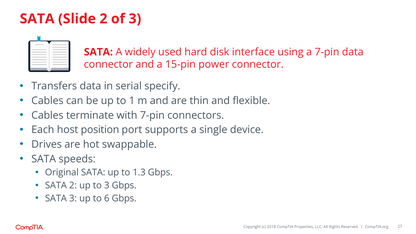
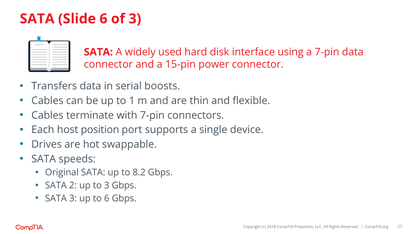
Slide 2: 2 -> 6 (103, 19)
specify: specify -> boosts (162, 86)
1.3: 1.3 -> 8.2 (139, 173)
